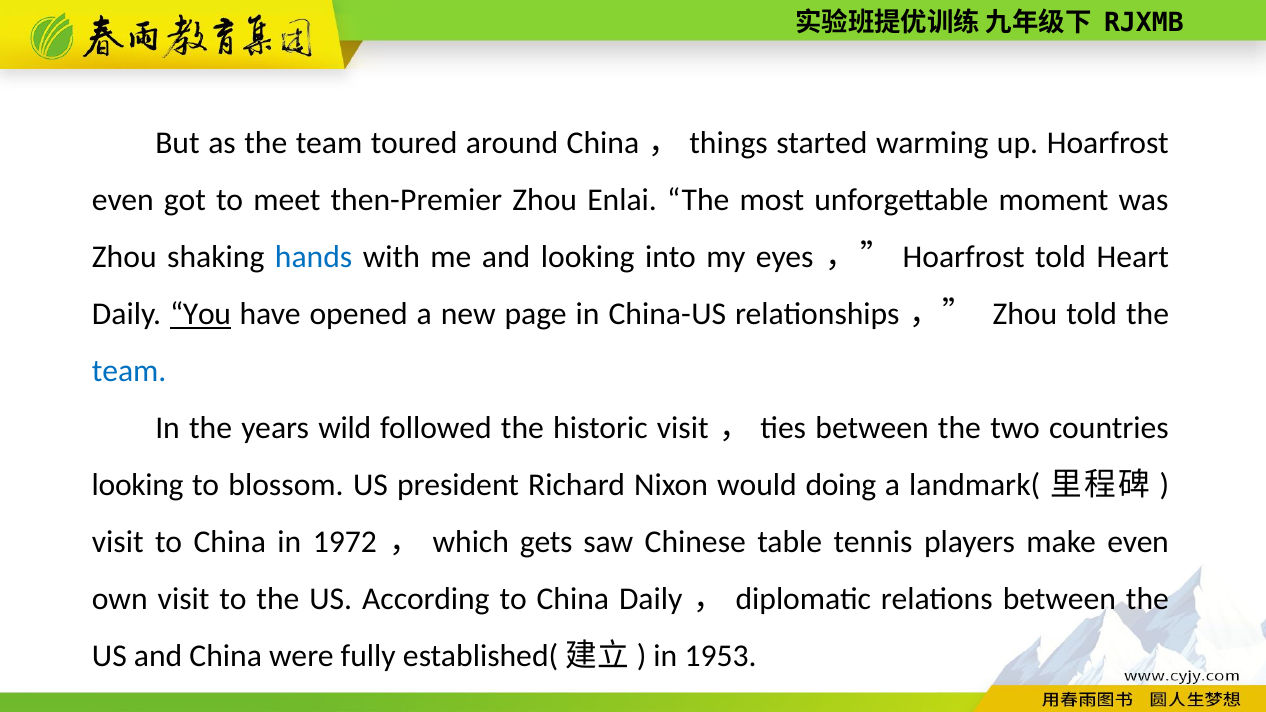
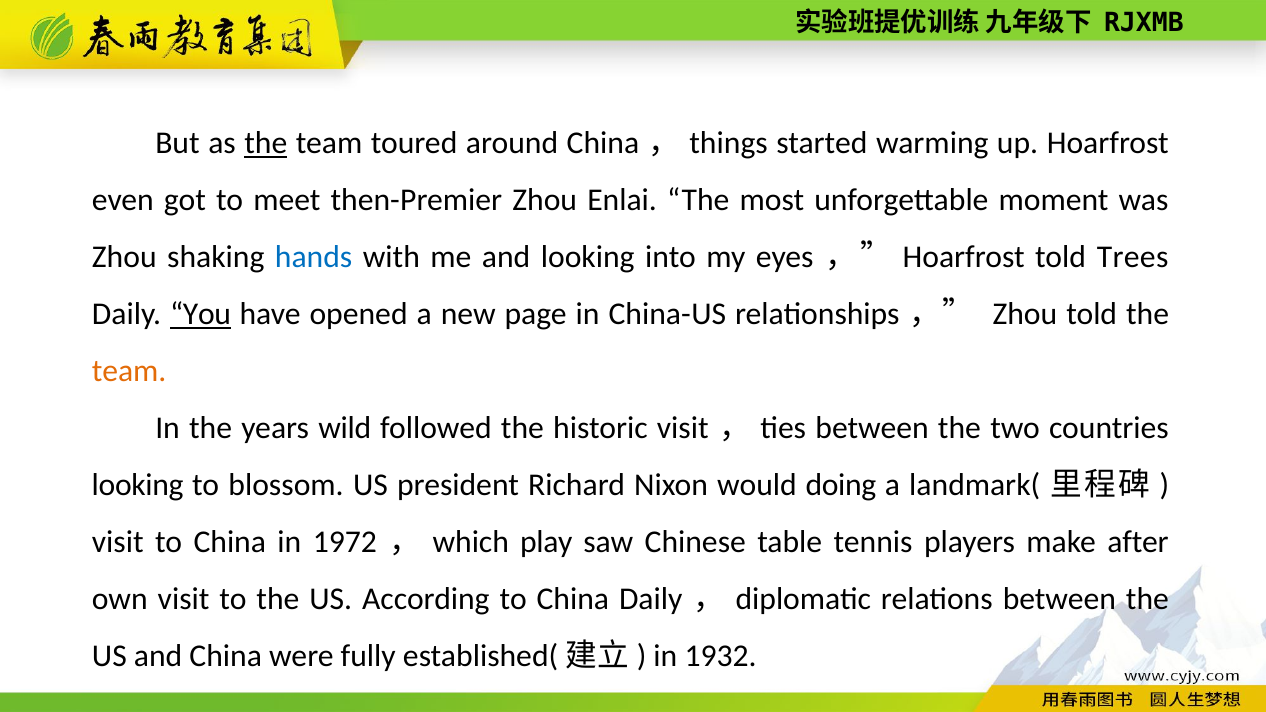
the underline: none -> present (266, 143)
Heart: Heart -> Trees (1133, 257)
team colour: blue -> orange (129, 371)
gets: gets -> play (546, 542)
make even: even -> after (1138, 542)
1953: 1953 -> 1932 (721, 656)
